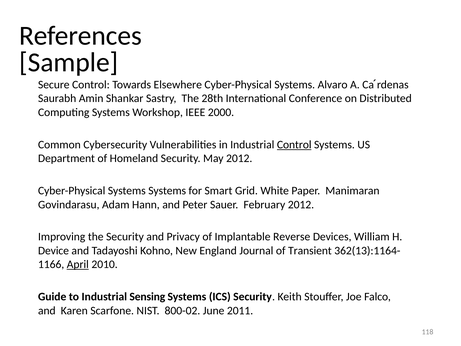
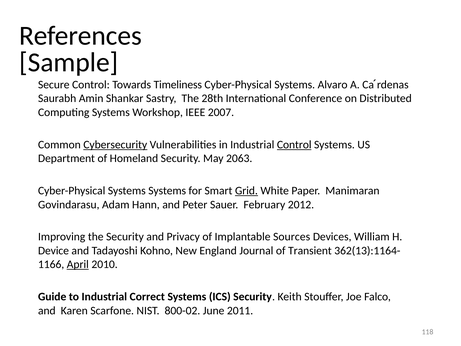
Elsewhere: Elsewhere -> Timeliness (178, 85)
2000: 2000 -> 2007 (221, 112)
Cybersecurity underline: none -> present (115, 145)
May 2012: 2012 -> 2063 (239, 158)
Grid underline: none -> present (246, 191)
Reverse: Reverse -> Sources (292, 237)
Sensing: Sensing -> Correct (147, 297)
